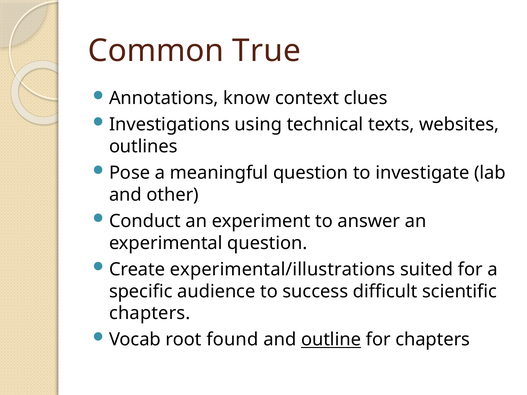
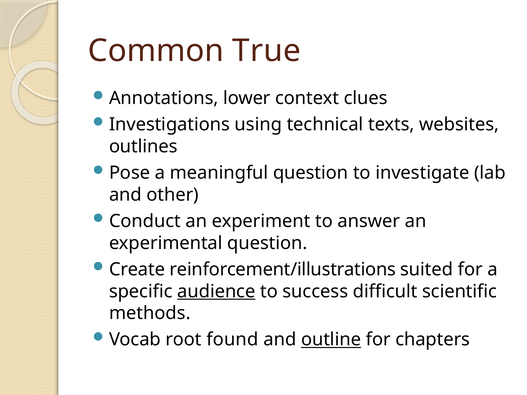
know: know -> lower (247, 98)
experimental/illustrations: experimental/illustrations -> reinforcement/illustrations (283, 270)
audience underline: none -> present (216, 292)
chapters: chapters -> methods (150, 313)
